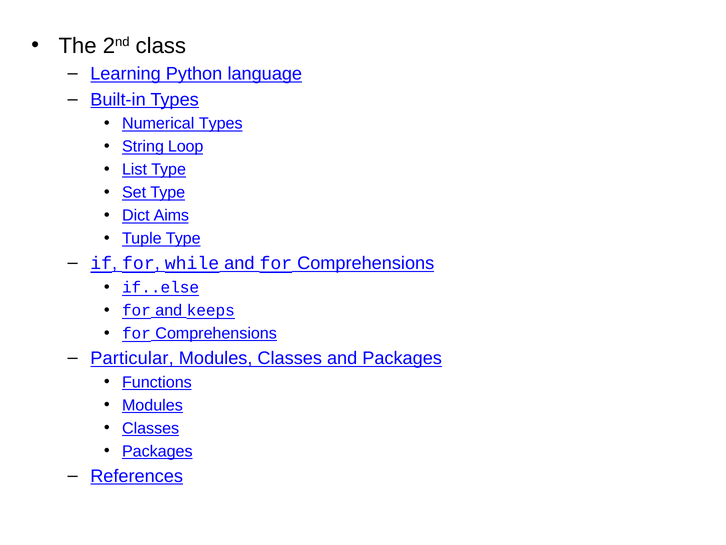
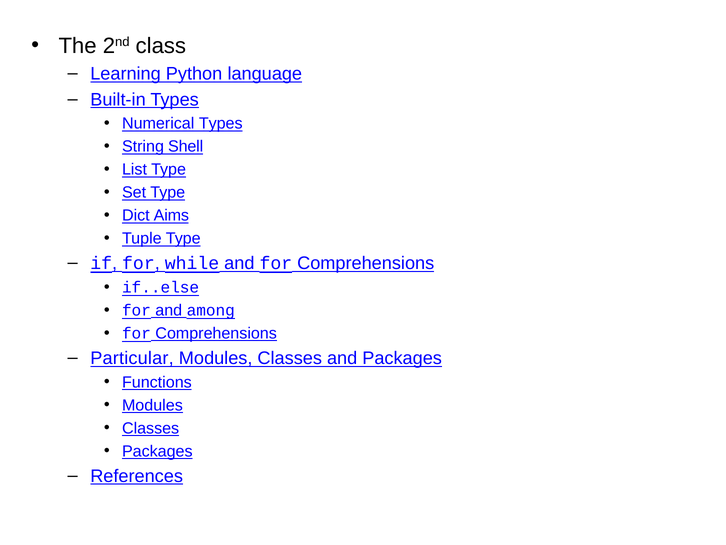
Loop: Loop -> Shell (186, 147)
keeps: keeps -> among (211, 310)
